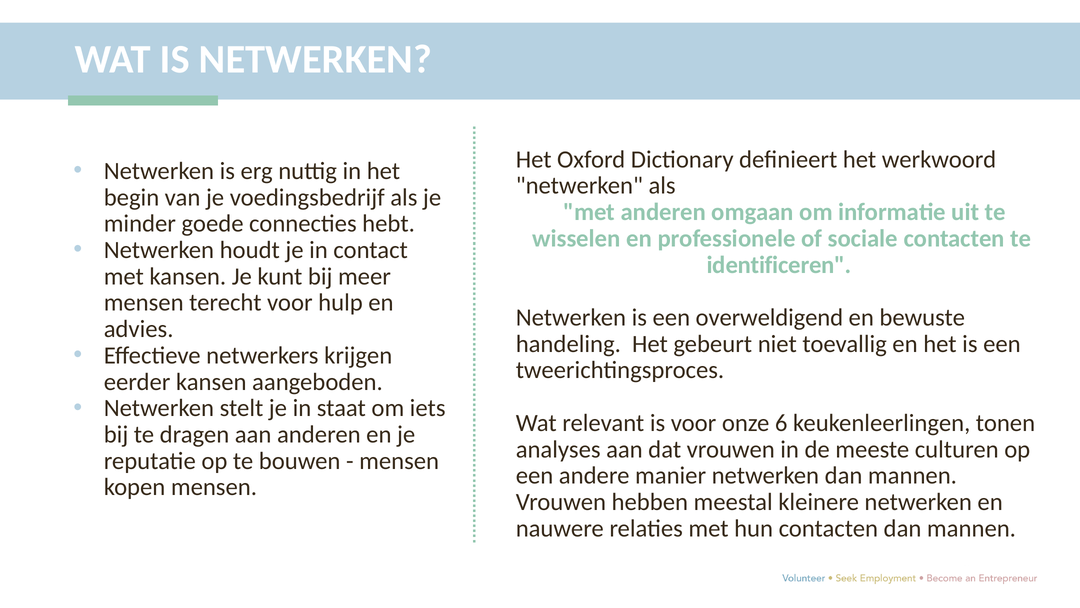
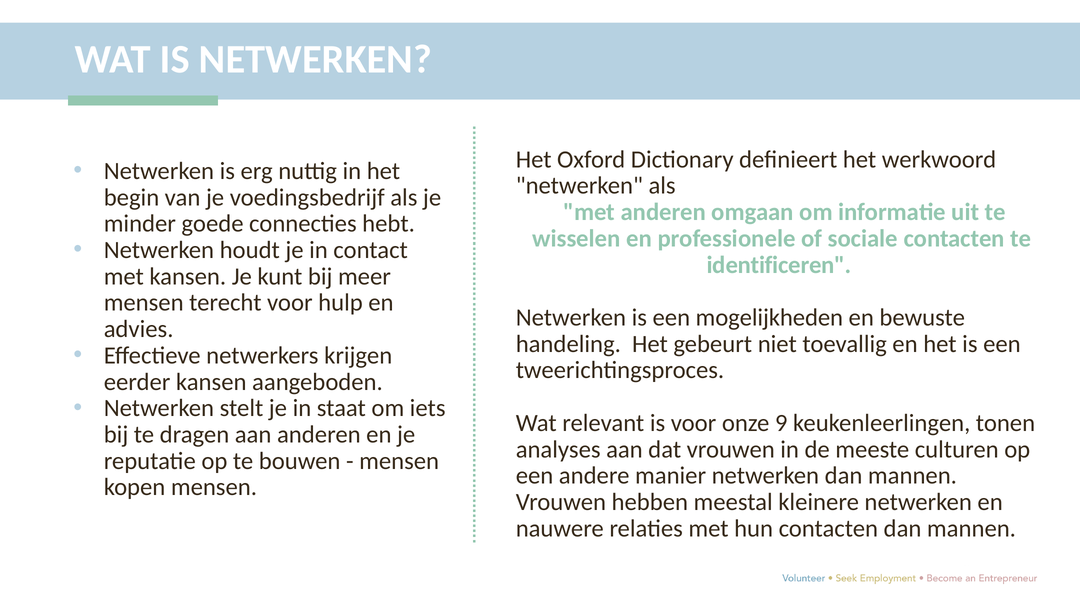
overweldigend: overweldigend -> mogelijkheden (769, 317)
6: 6 -> 9 (781, 423)
